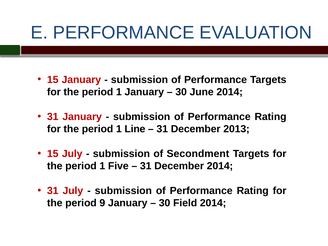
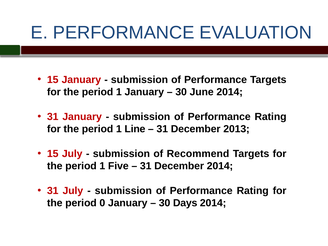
Secondment: Secondment -> Recommend (198, 154)
9: 9 -> 0 (102, 203)
Field: Field -> Days (185, 203)
